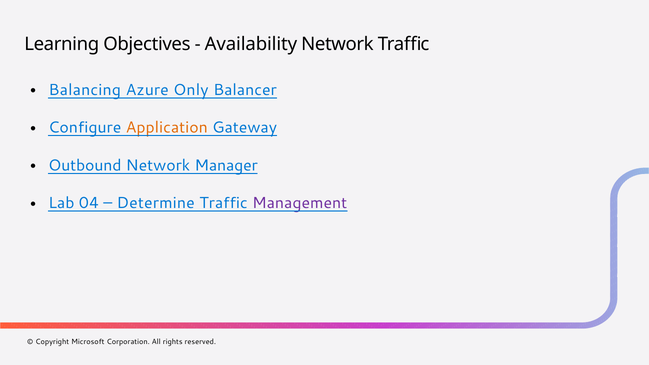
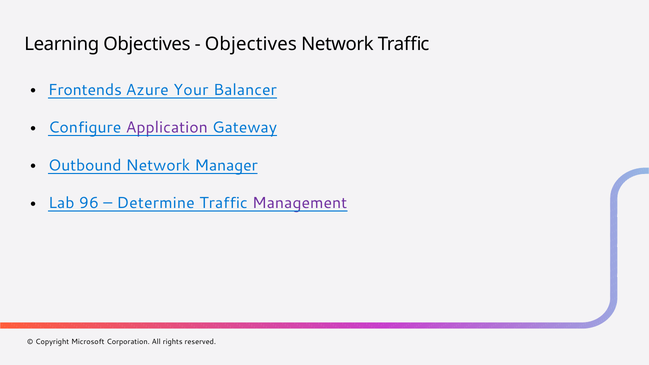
Availability: Availability -> Objectives (251, 44)
Balancing: Balancing -> Frontends (85, 90)
Only: Only -> Your (191, 90)
Application colour: orange -> purple (167, 128)
04: 04 -> 96 (89, 203)
